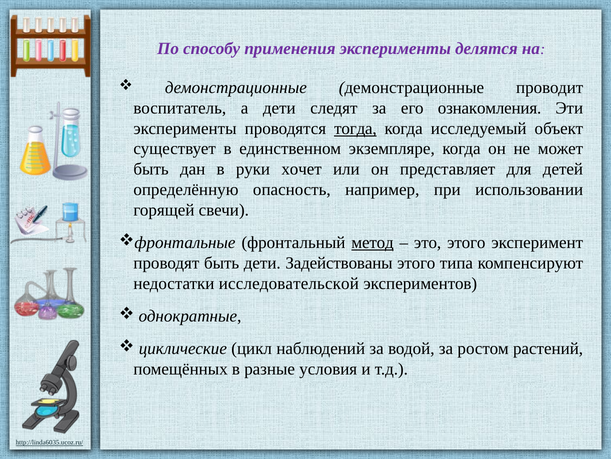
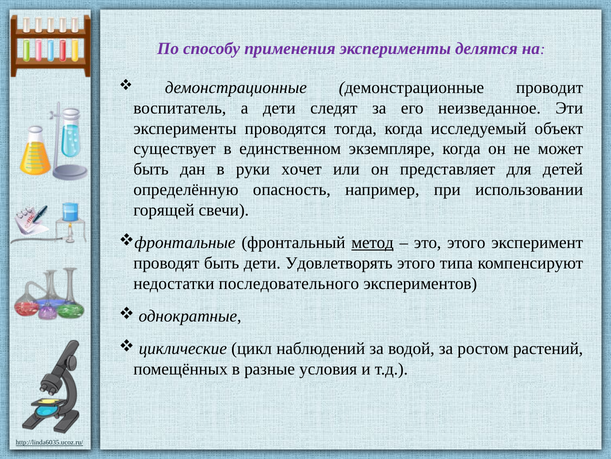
ознакомления: ознакомления -> неизведанное (489, 108)
тогда underline: present -> none (355, 128)
Задействованы: Задействованы -> Удовлетворять (339, 263)
исследовательской: исследовательской -> последовательного (289, 283)
